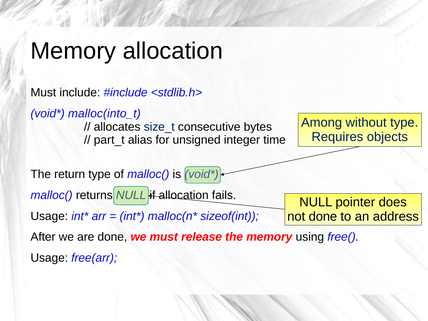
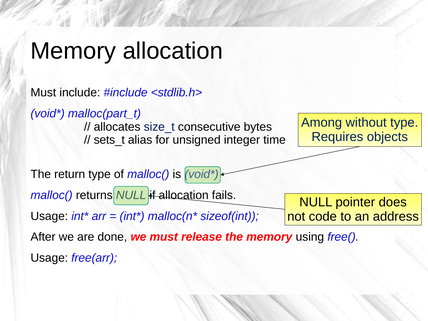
malloc(into_t: malloc(into_t -> malloc(part_t (104, 114)
part_t: part_t -> sets_t (109, 140)
not done: done -> code (323, 217)
